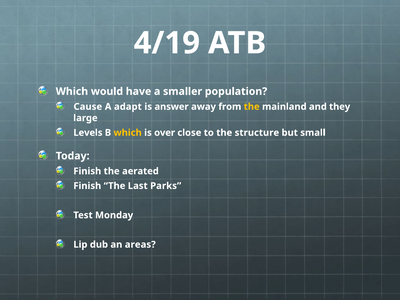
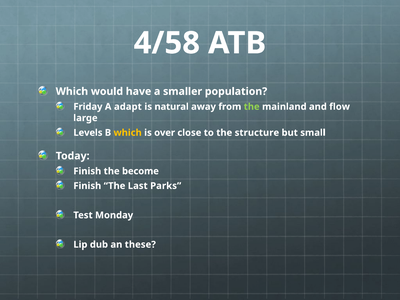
4/19: 4/19 -> 4/58 (167, 43)
Cause: Cause -> Friday (88, 107)
answer: answer -> natural (172, 107)
the colour: yellow -> light green (252, 107)
they: they -> flow (340, 107)
aerated: aerated -> become (140, 171)
areas: areas -> these (140, 245)
